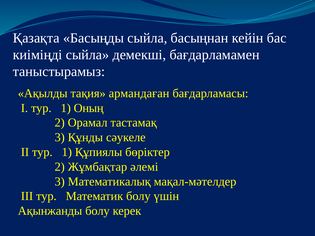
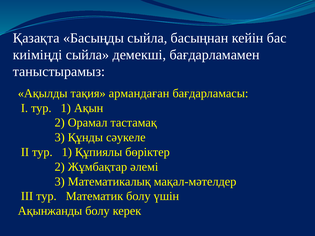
Оның: Оның -> Ақын (89, 108)
